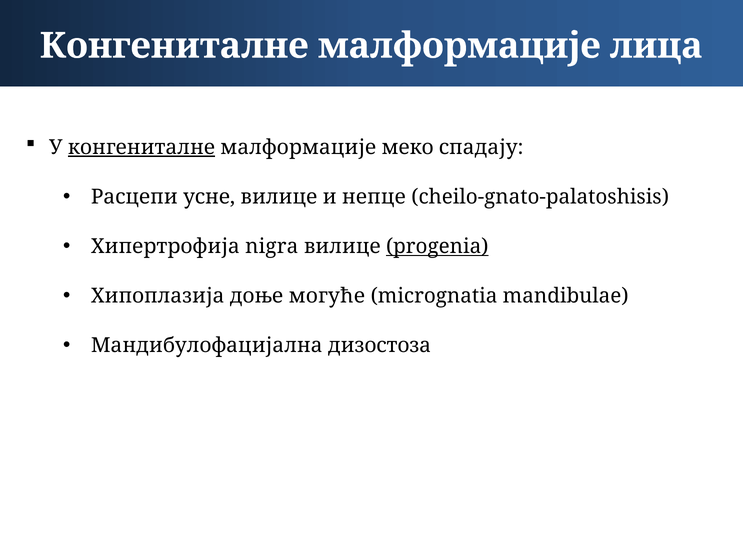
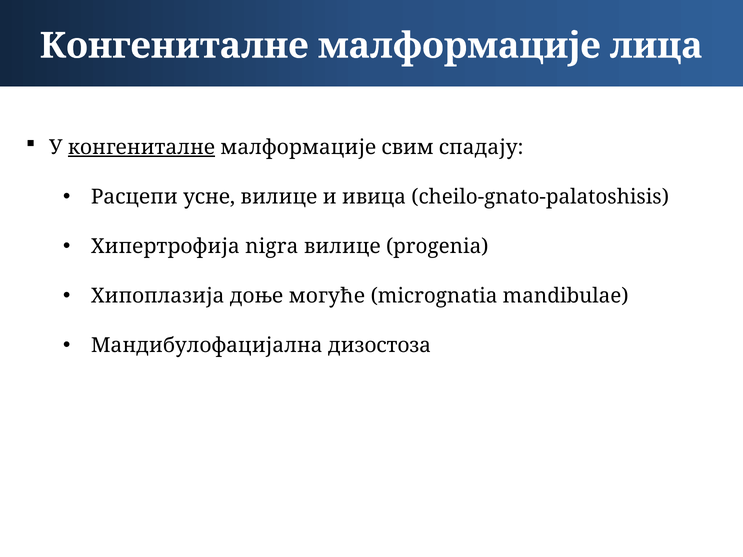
меко: меко -> свим (408, 148)
непце: непце -> ивица (374, 197)
progenia underline: present -> none (437, 247)
